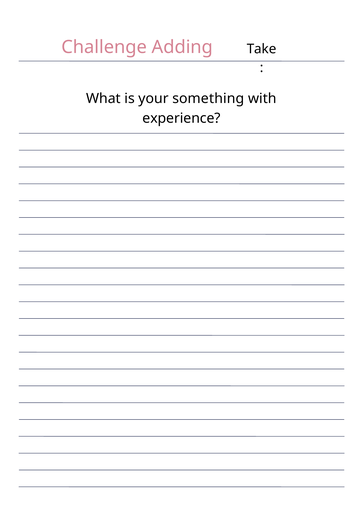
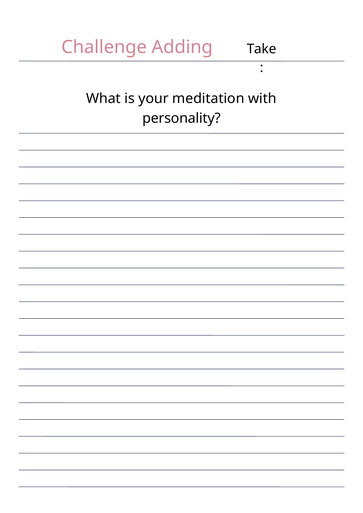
something: something -> meditation (208, 99)
experience: experience -> personality (182, 118)
